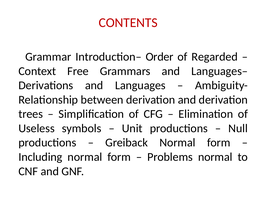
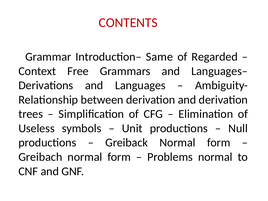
Order: Order -> Same (159, 57)
Including: Including -> Greibach (40, 157)
